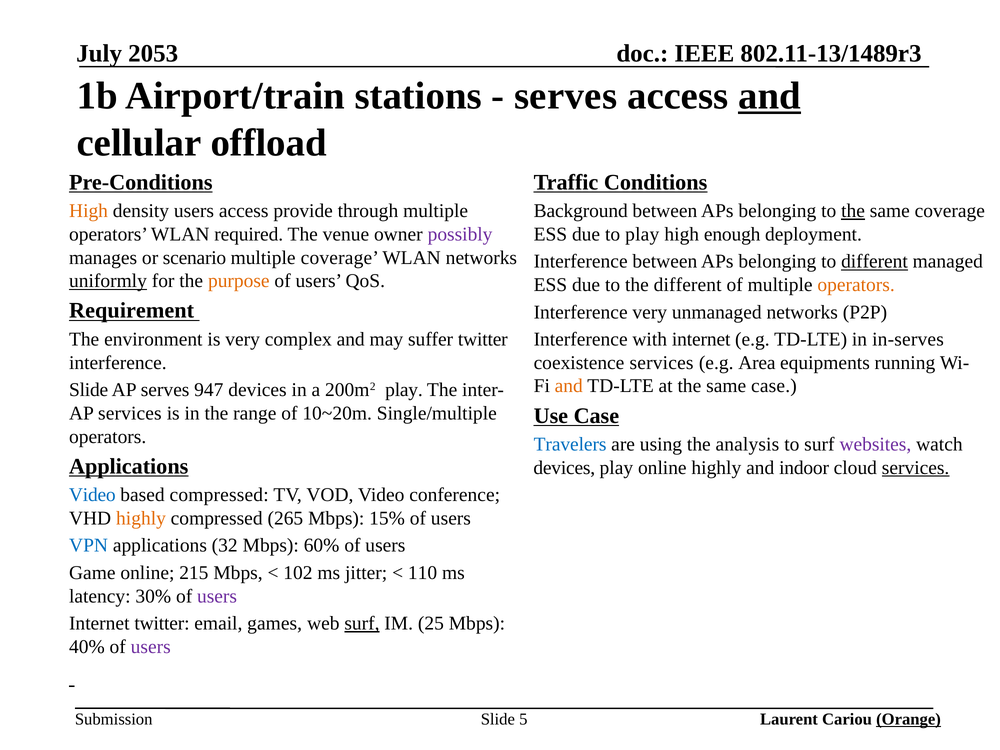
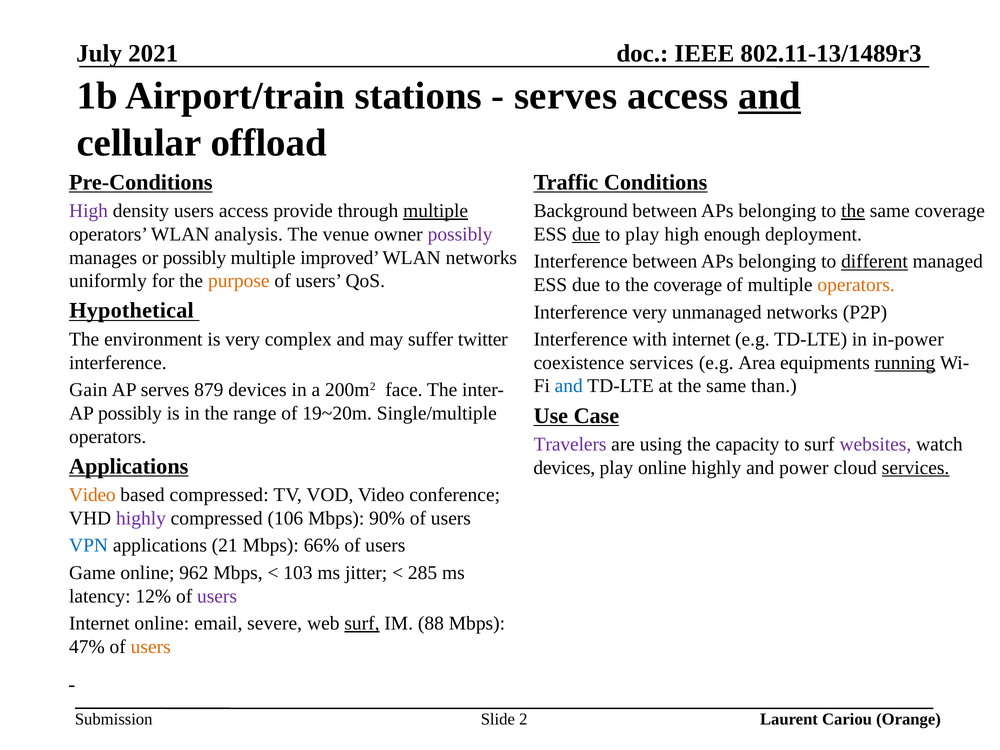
2053: 2053 -> 2021 (153, 53)
High colour: orange -> purple (89, 211)
multiple underline: none -> present (436, 211)
required: required -> analysis (249, 234)
due underline: none -> present (586, 234)
or scenario: scenario -> possibly (195, 258)
multiple coverage: coverage -> improved (340, 258)
uniformly underline: present -> none (108, 281)
the different: different -> coverage (688, 285)
Requirement: Requirement -> Hypothetical (132, 311)
in-serves: in-serves -> in-power (908, 339)
running underline: none -> present (905, 363)
and colour: orange -> blue (569, 386)
same case: case -> than (774, 386)
Slide: Slide -> Gain (88, 390)
947: 947 -> 879 (209, 390)
200m2 play: play -> face (404, 390)
AP services: services -> possibly (130, 413)
10~20m: 10~20m -> 19~20m (337, 413)
Travelers colour: blue -> purple (570, 444)
analysis: analysis -> capacity (748, 444)
indoor: indoor -> power (804, 468)
Video colour: blue -> orange (92, 495)
highly colour: orange -> purple (141, 518)
265: 265 -> 106 (285, 518)
15%: 15% -> 90% (387, 518)
32: 32 -> 21 (225, 546)
60%: 60% -> 66% (322, 546)
215: 215 -> 962 (194, 573)
102: 102 -> 103 (298, 573)
110: 110 -> 285 (423, 573)
30%: 30% -> 12% (153, 596)
Internet twitter: twitter -> online (162, 623)
games: games -> severe (275, 623)
25: 25 -> 88 (431, 623)
40%: 40% -> 47% (87, 647)
users colour: purple -> orange (151, 647)
5: 5 -> 2 (523, 719)
Orange underline: present -> none (908, 719)
